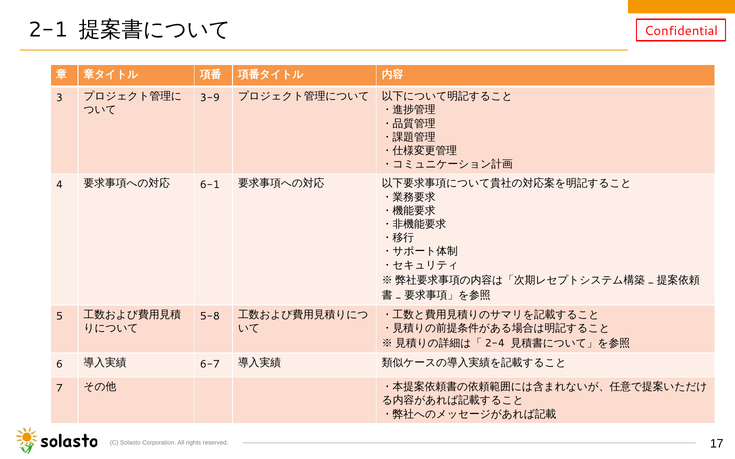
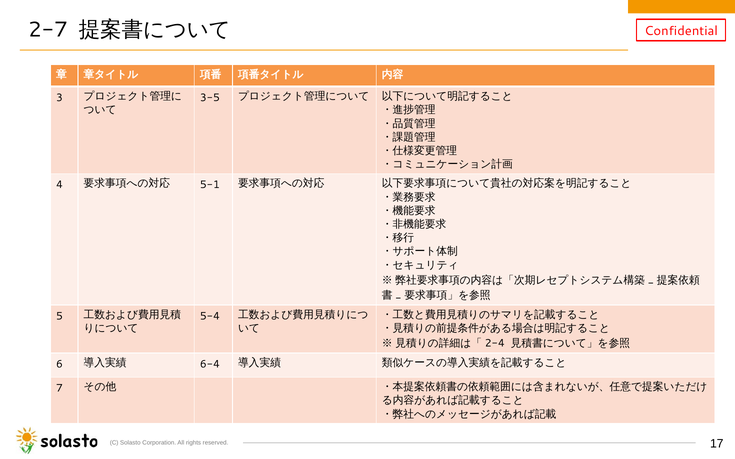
2-1: 2-1 -> 2-7 (48, 30)
3-9: 3-9 -> 3-5 (210, 98)
6-1: 6-1 -> 5-1 (210, 185)
5-8: 5-8 -> 5-4 (210, 316)
6-7: 6-7 -> 6-4 (210, 364)
